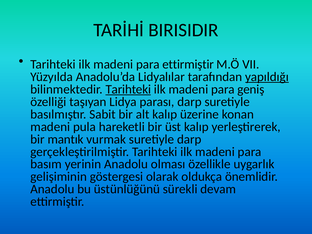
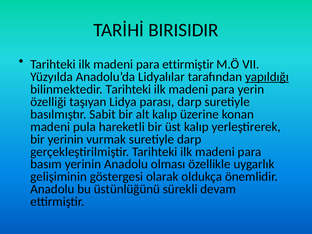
Tarihteki underline: present -> none (128, 89)
geniş: geniş -> yerin (251, 89)
bir mantık: mantık -> yerinin (66, 139)
